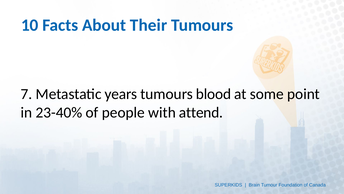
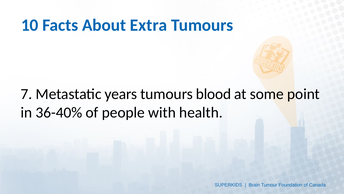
Their: Their -> Extra (149, 25)
23-40%: 23-40% -> 36-40% (59, 112)
attend: attend -> health (201, 112)
